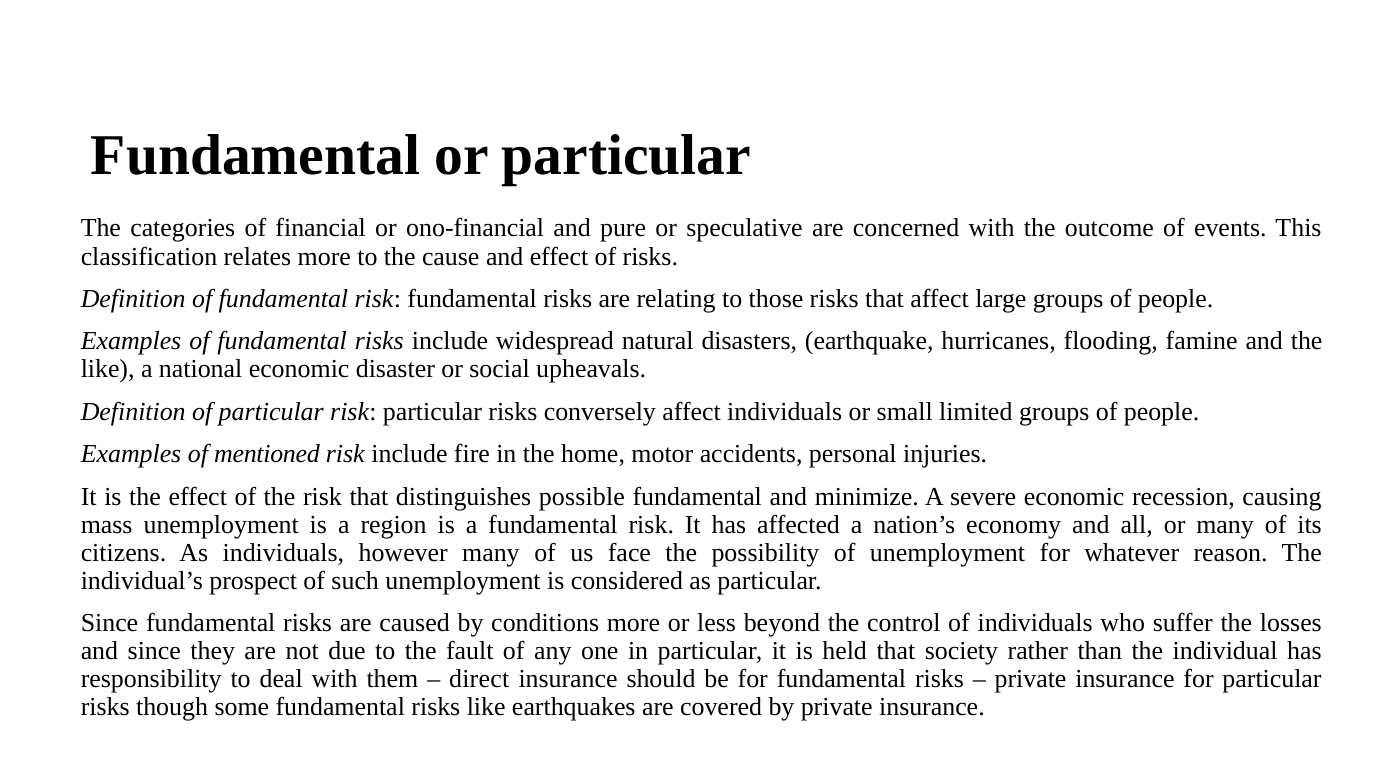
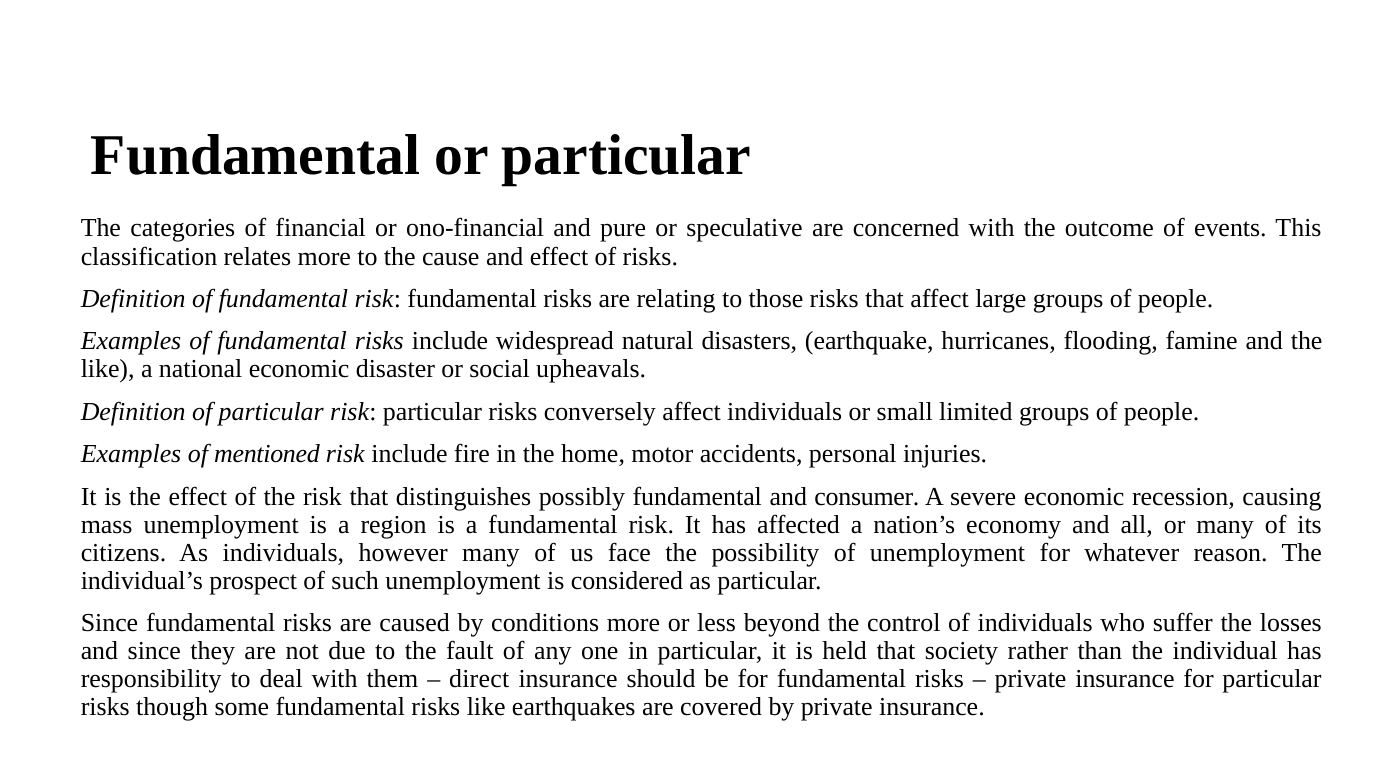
possible: possible -> possibly (582, 496)
minimize: minimize -> consumer (867, 496)
